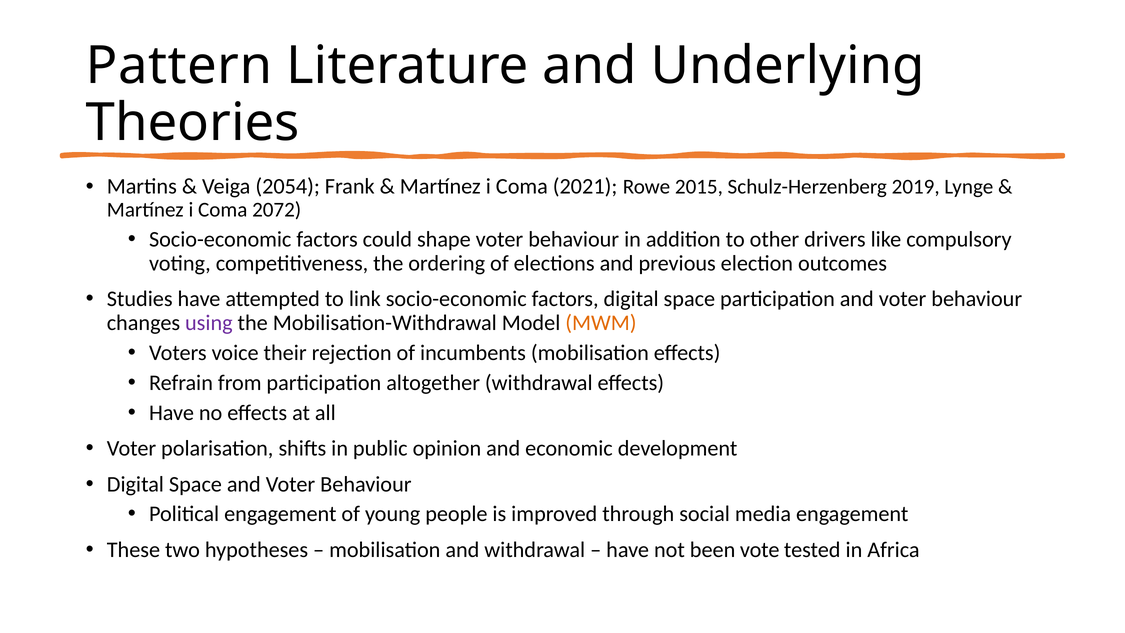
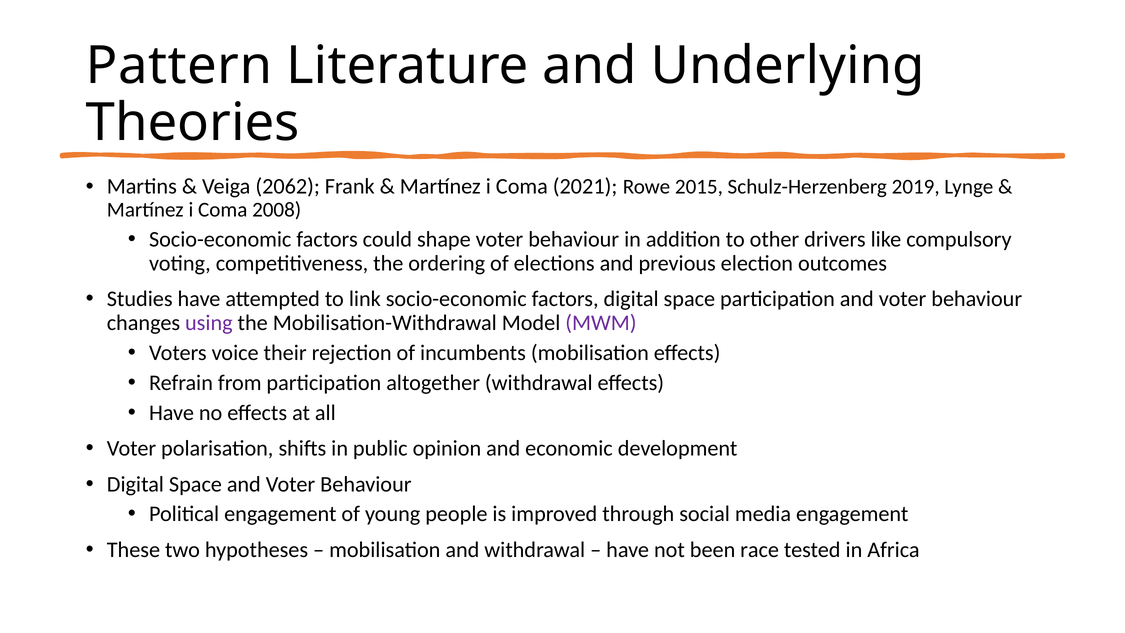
2054: 2054 -> 2062 (288, 187)
2072: 2072 -> 2008 (277, 210)
MWM colour: orange -> purple (601, 323)
vote: vote -> race (760, 550)
